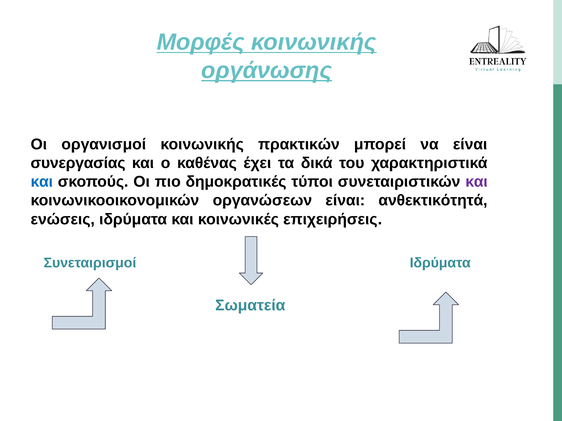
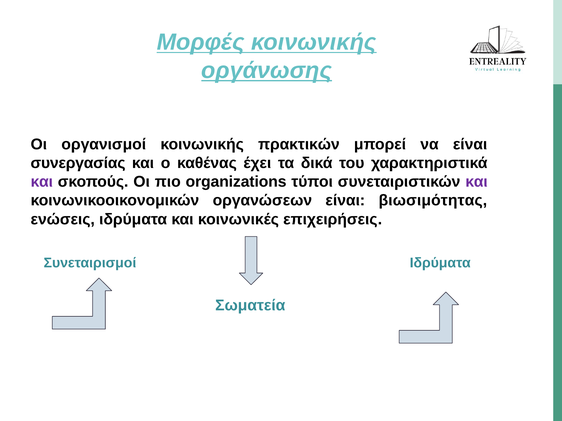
και colour: blue -> purple (42, 182)
δημοκρατικές: δημοκρατικές -> organizations (236, 182)
ανθεκτικότητά: ανθεκτικότητά -> βιωσιμότητας (433, 201)
